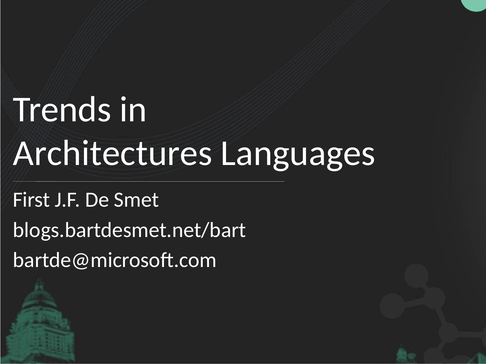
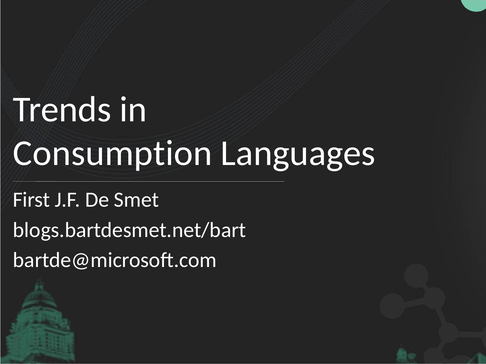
Architectures: Architectures -> Consumption (113, 153)
